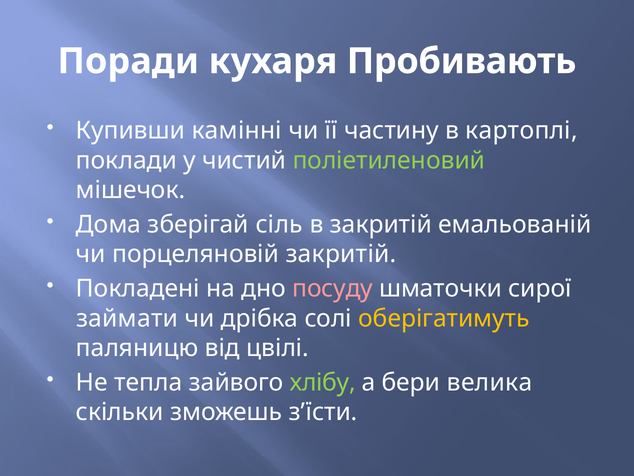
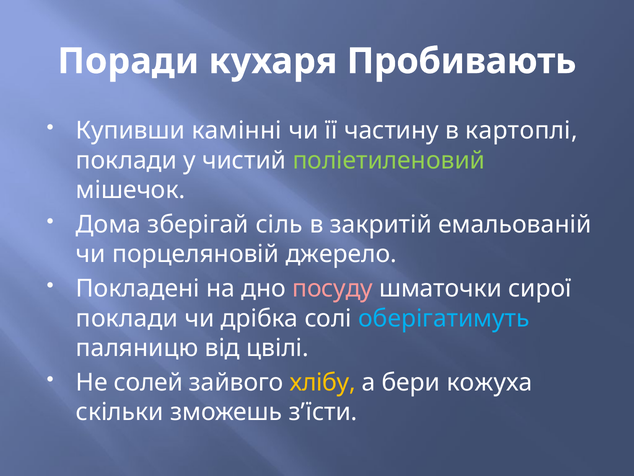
порцеляновій закритій: закритій -> джерело (341, 254)
займати: займати -> поклади (127, 318)
оберігатимуть colour: yellow -> light blue (444, 318)
тепла: тепла -> солей (148, 382)
хлібу colour: light green -> yellow (323, 382)
велика: велика -> кожуха (490, 382)
